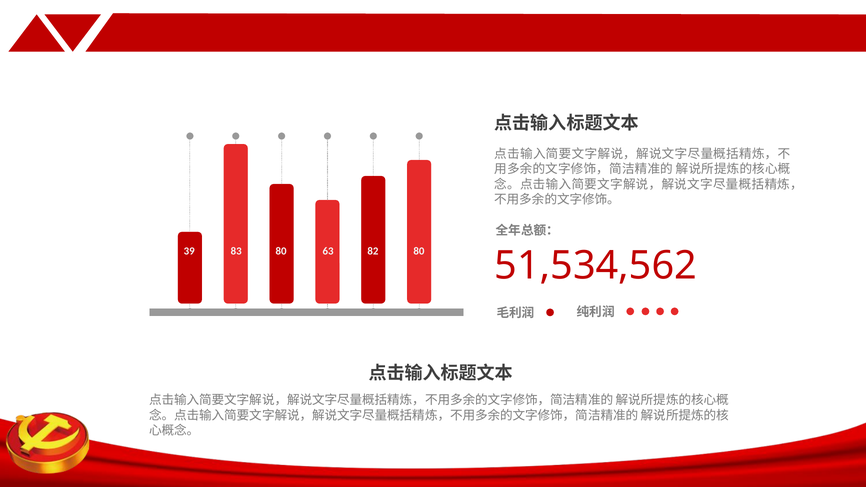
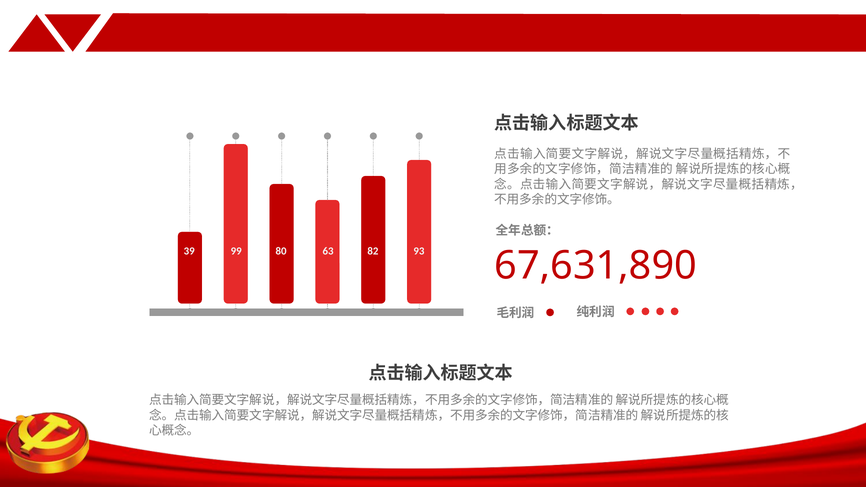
83: 83 -> 99 (236, 251)
82 80: 80 -> 93 (419, 251)
51,534,562: 51,534,562 -> 67,631,890 (596, 266)
